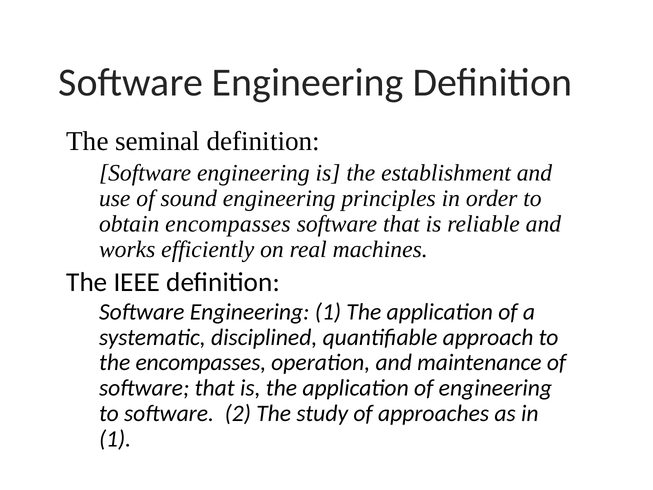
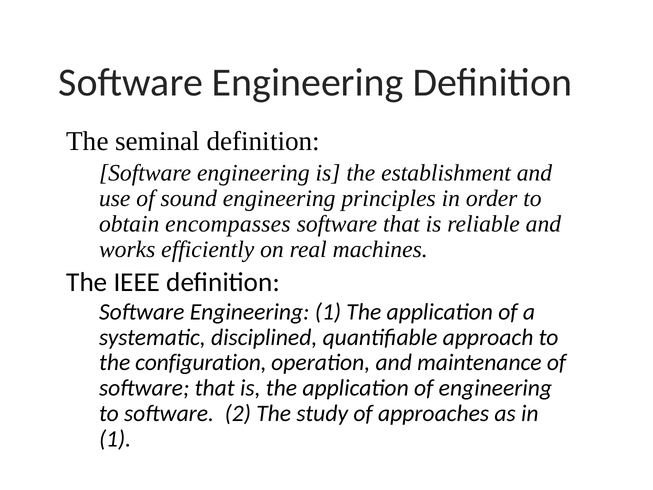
the encompasses: encompasses -> configuration (201, 363)
